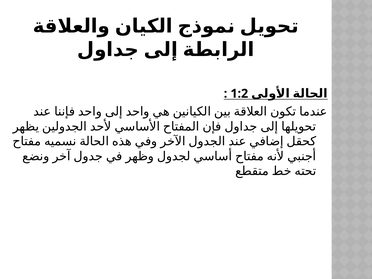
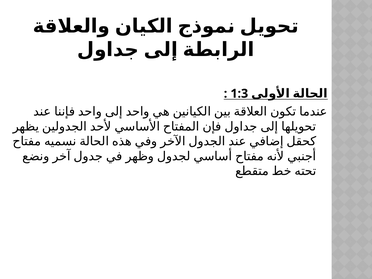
1:2: 1:2 -> 1:3 (239, 94)
